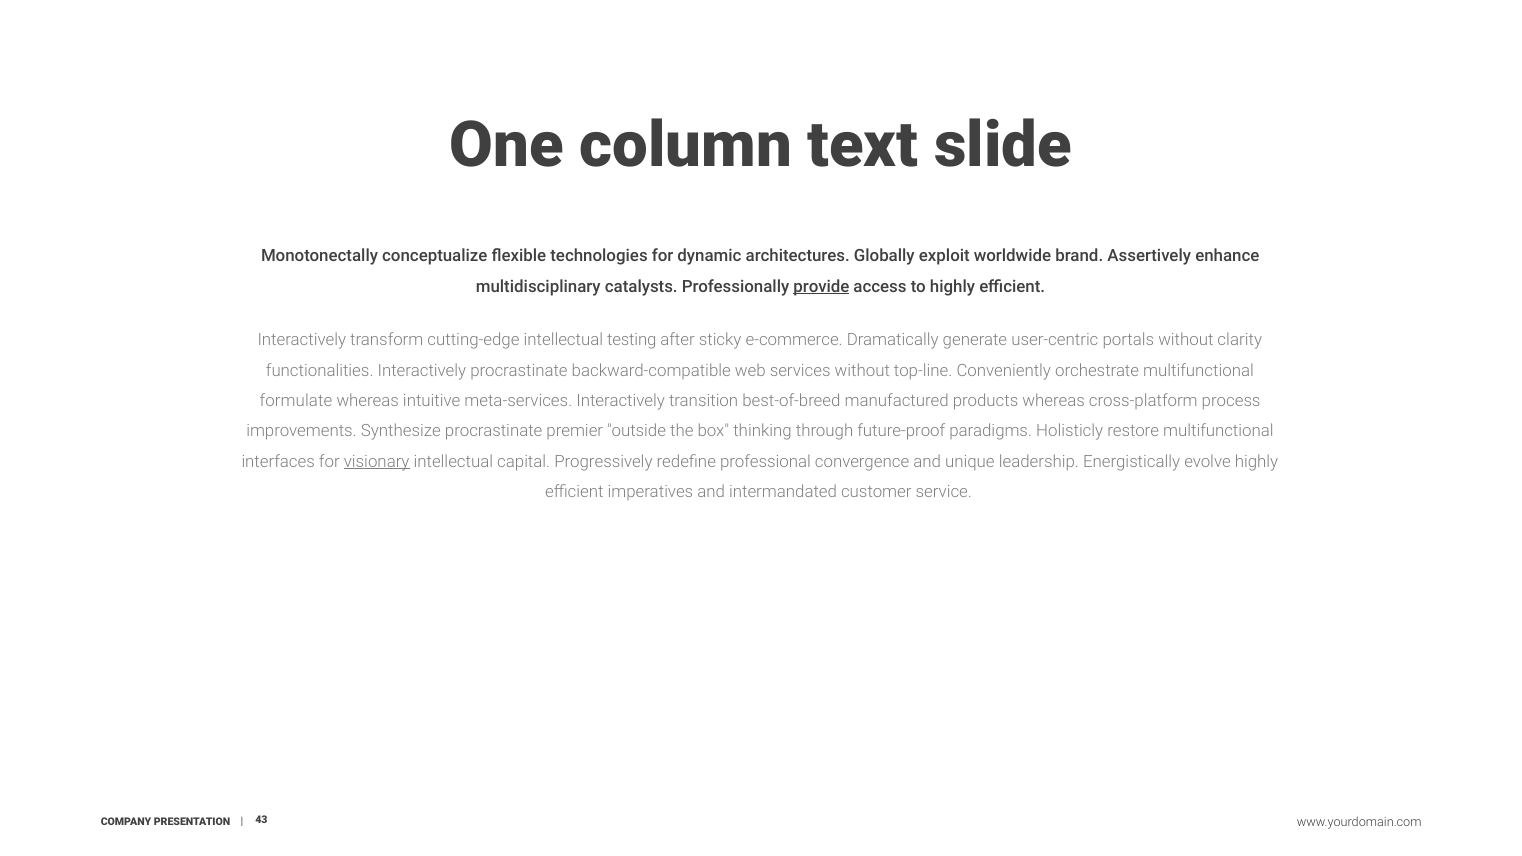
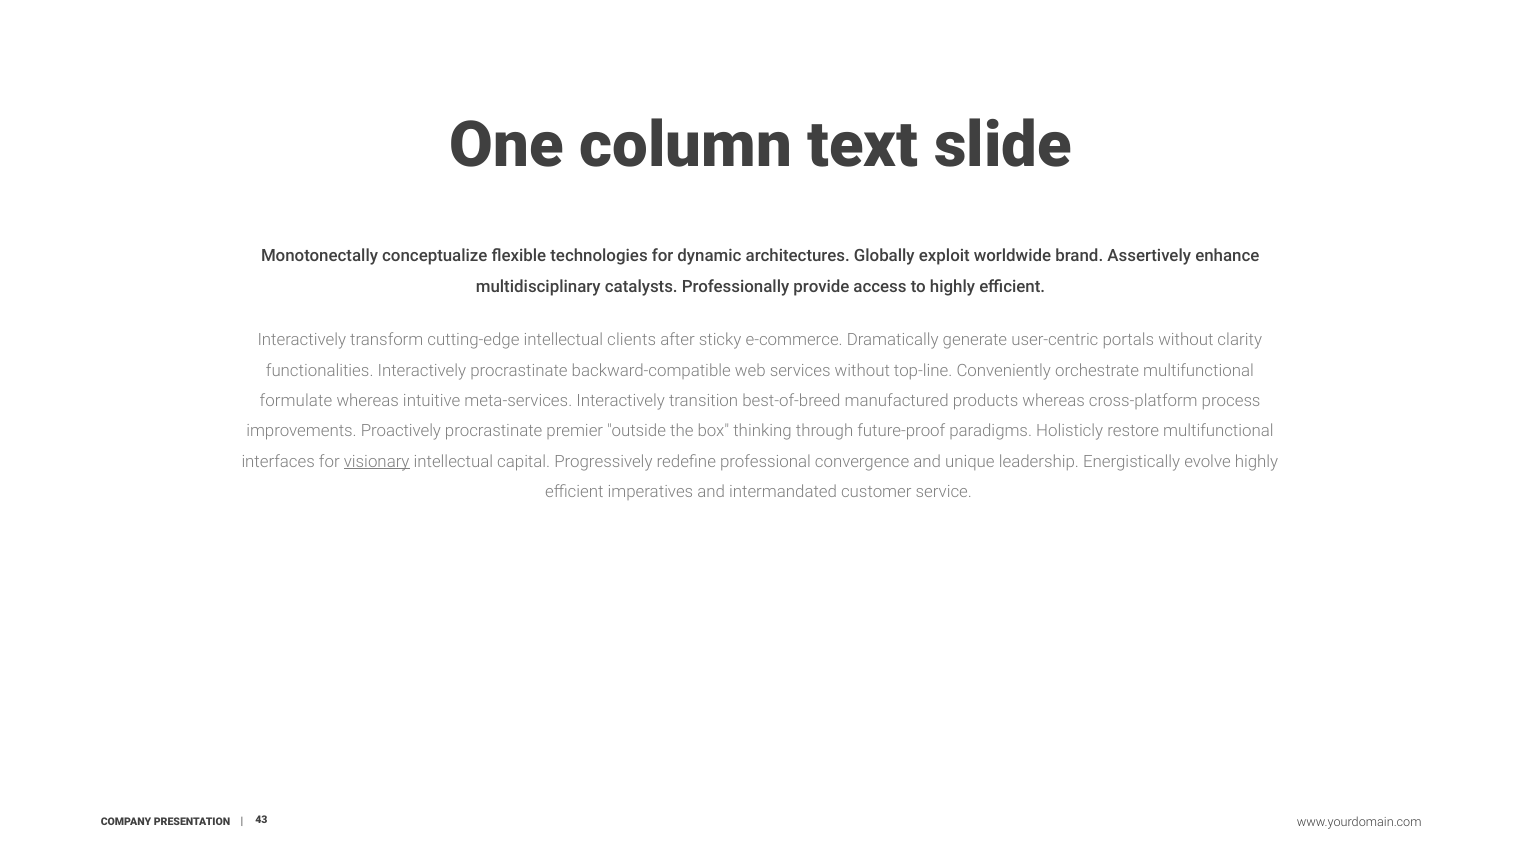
provide underline: present -> none (821, 287)
testing: testing -> clients (632, 340)
Synthesize: Synthesize -> Proactively (401, 431)
